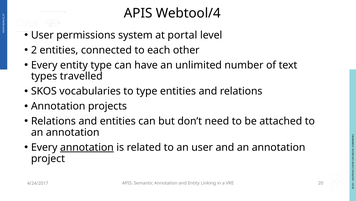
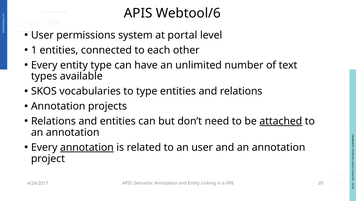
Webtool/4: Webtool/4 -> Webtool/6 (188, 13)
2: 2 -> 1 (34, 50)
travelled: travelled -> available (81, 76)
attached underline: none -> present (281, 121)
